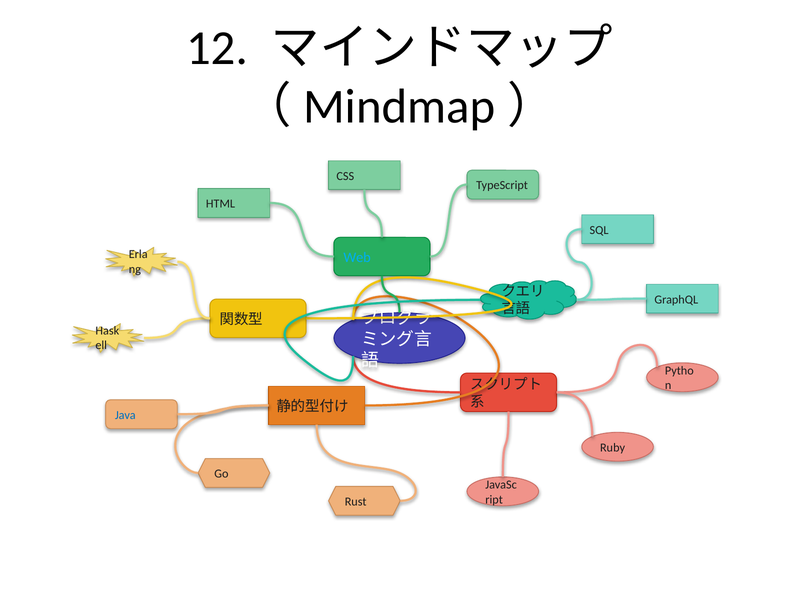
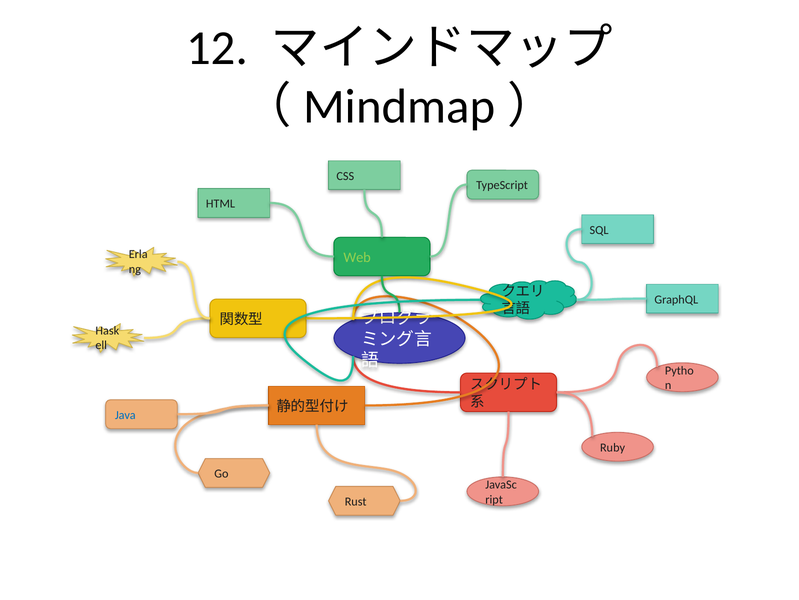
Web colour: light blue -> light green (357, 257)
